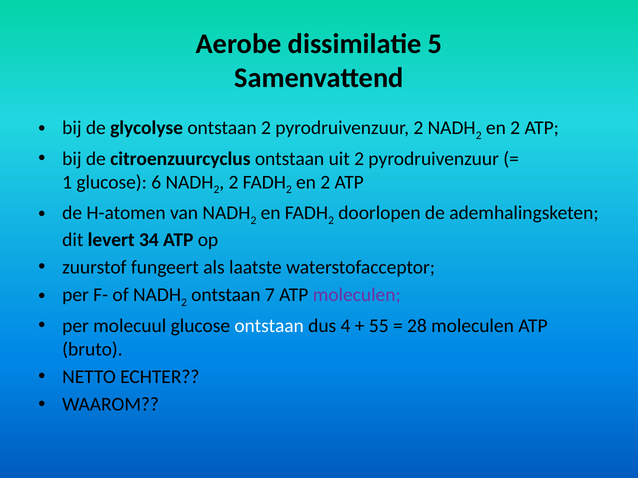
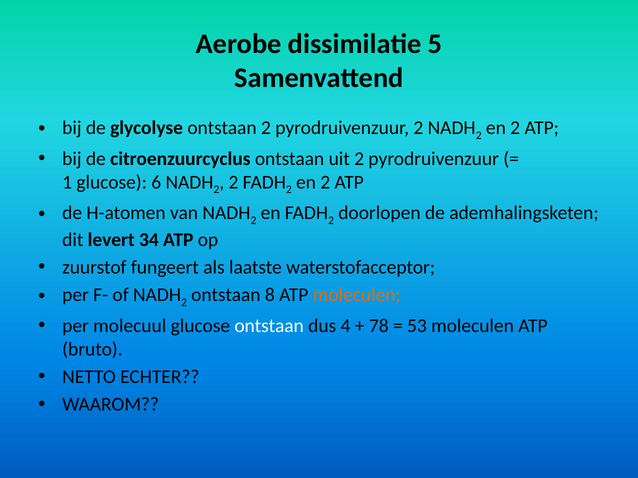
7: 7 -> 8 (270, 295)
moleculen colour: purple -> orange (357, 295)
55: 55 -> 78 (379, 326)
28: 28 -> 53 (417, 326)
